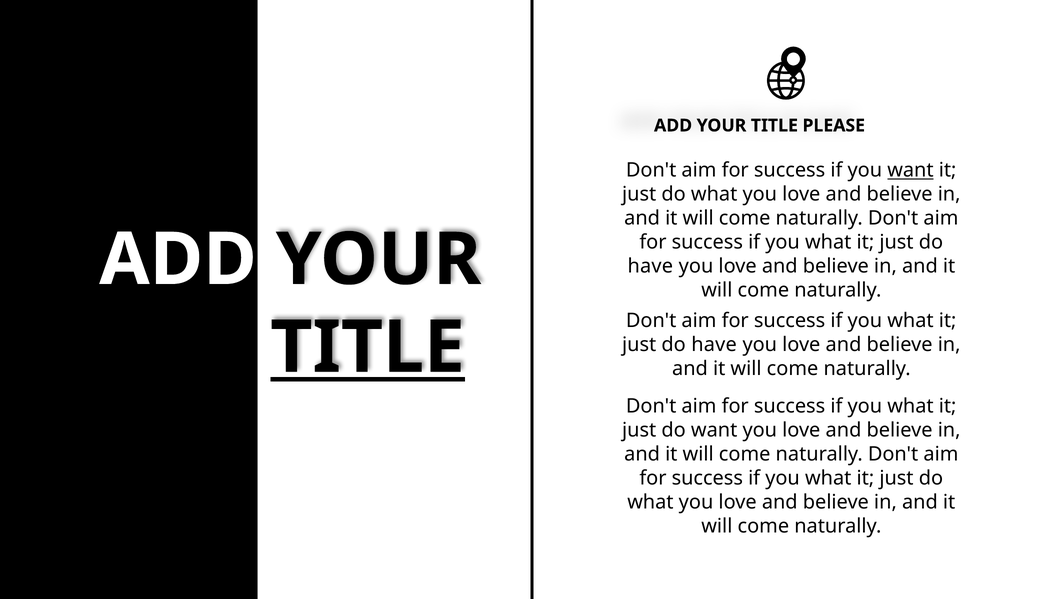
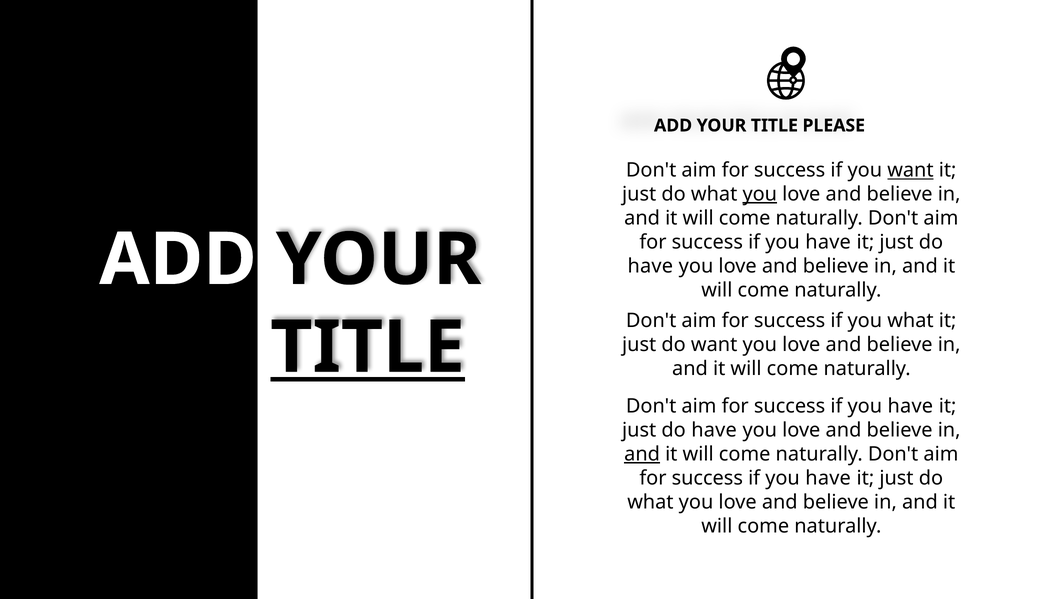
you underline: none -> present (760, 194)
what: what -> have (828, 242)
have: have -> want (714, 345)
what: what -> have (910, 406)
want: want -> have (714, 430)
and underline: none -> present (642, 454)
what: what -> have (828, 478)
